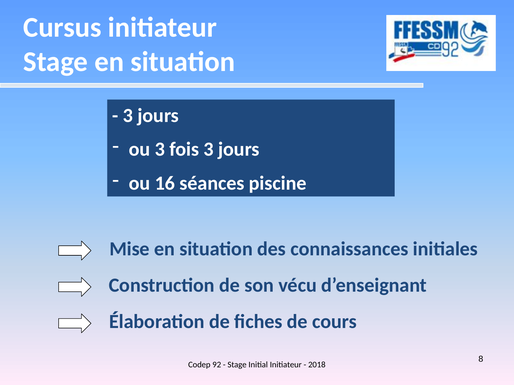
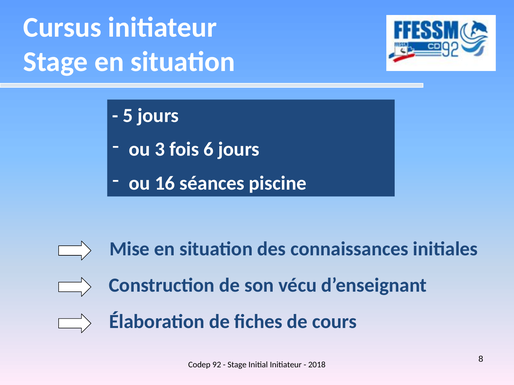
3: 3 -> 5 (128, 116)
fois 3: 3 -> 6 (209, 150)
